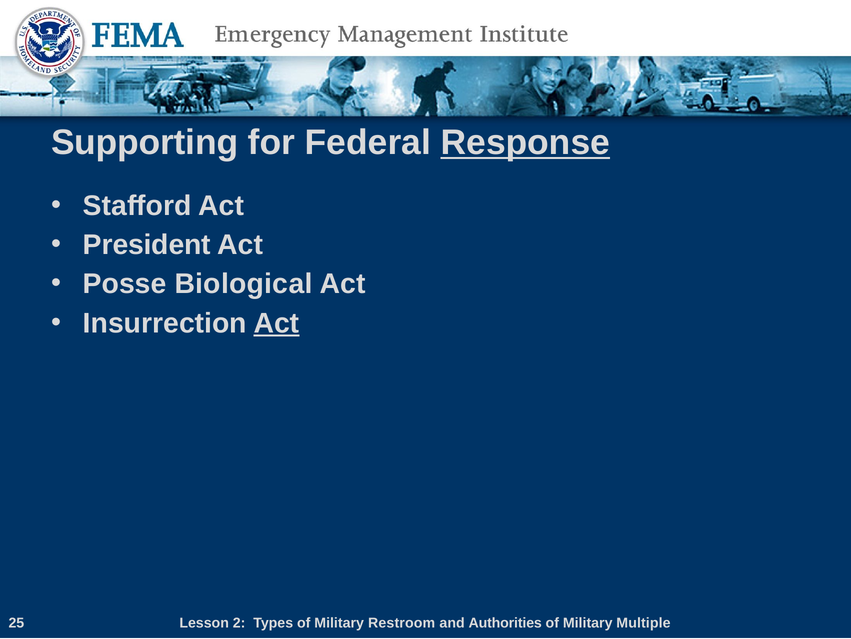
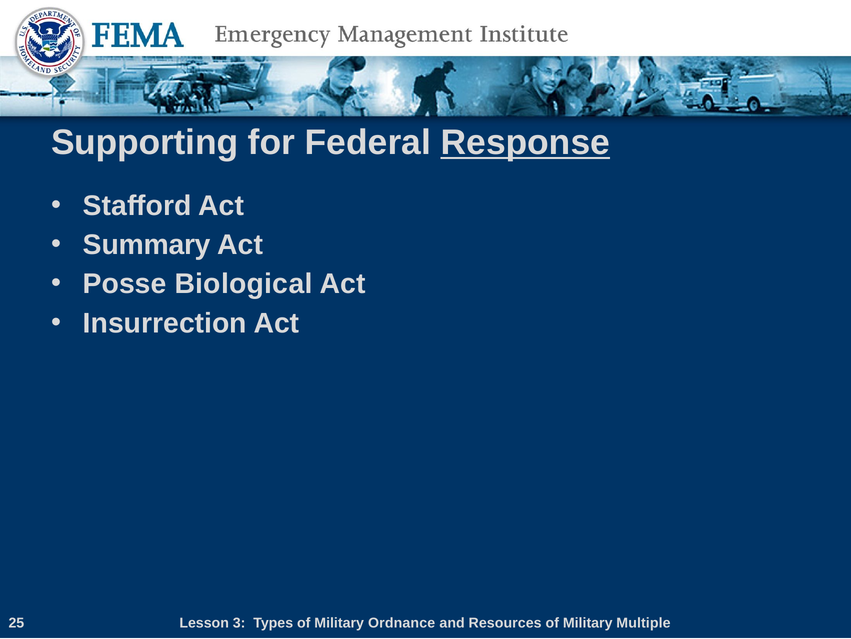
President: President -> Summary (147, 245)
Act underline: present -> none (276, 323)
2: 2 -> 3 (239, 622)
Restroom: Restroom -> Ordnance (402, 622)
Authorities: Authorities -> Resources (505, 622)
